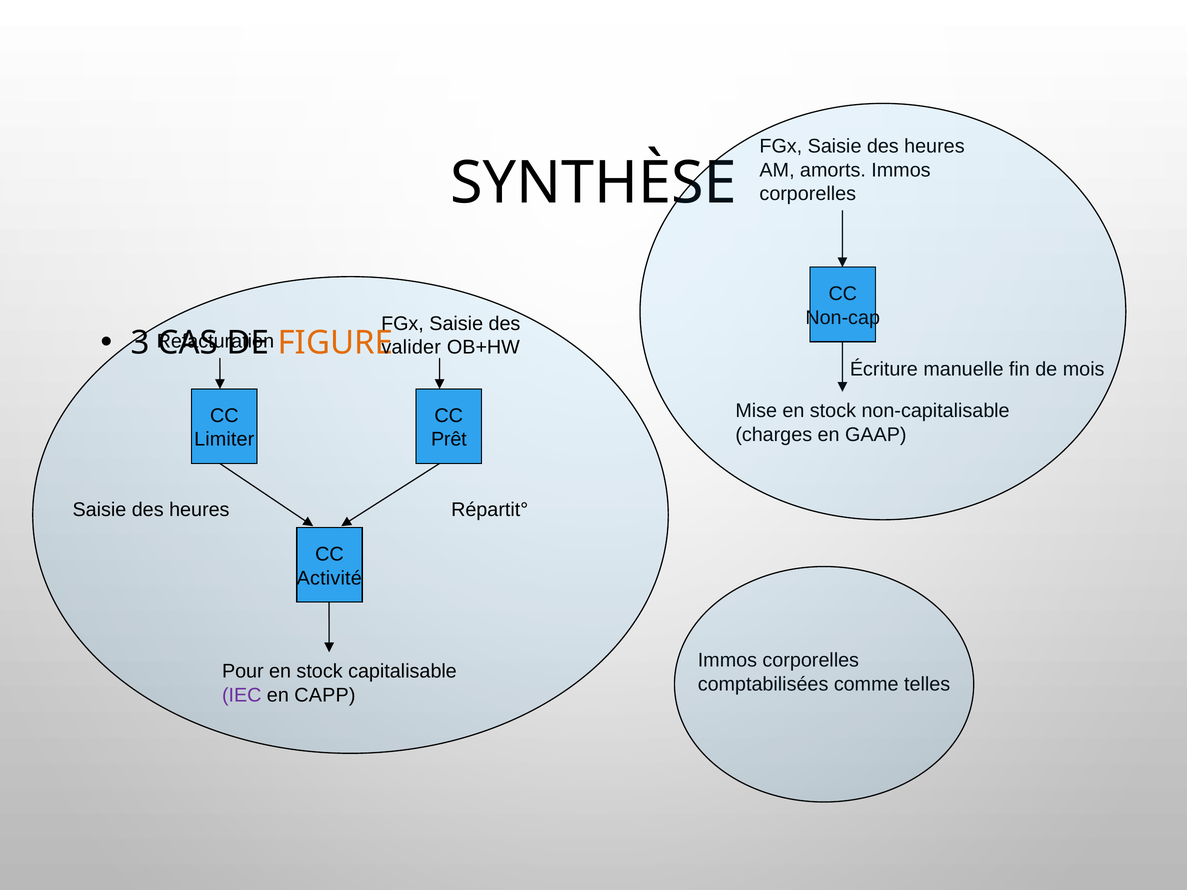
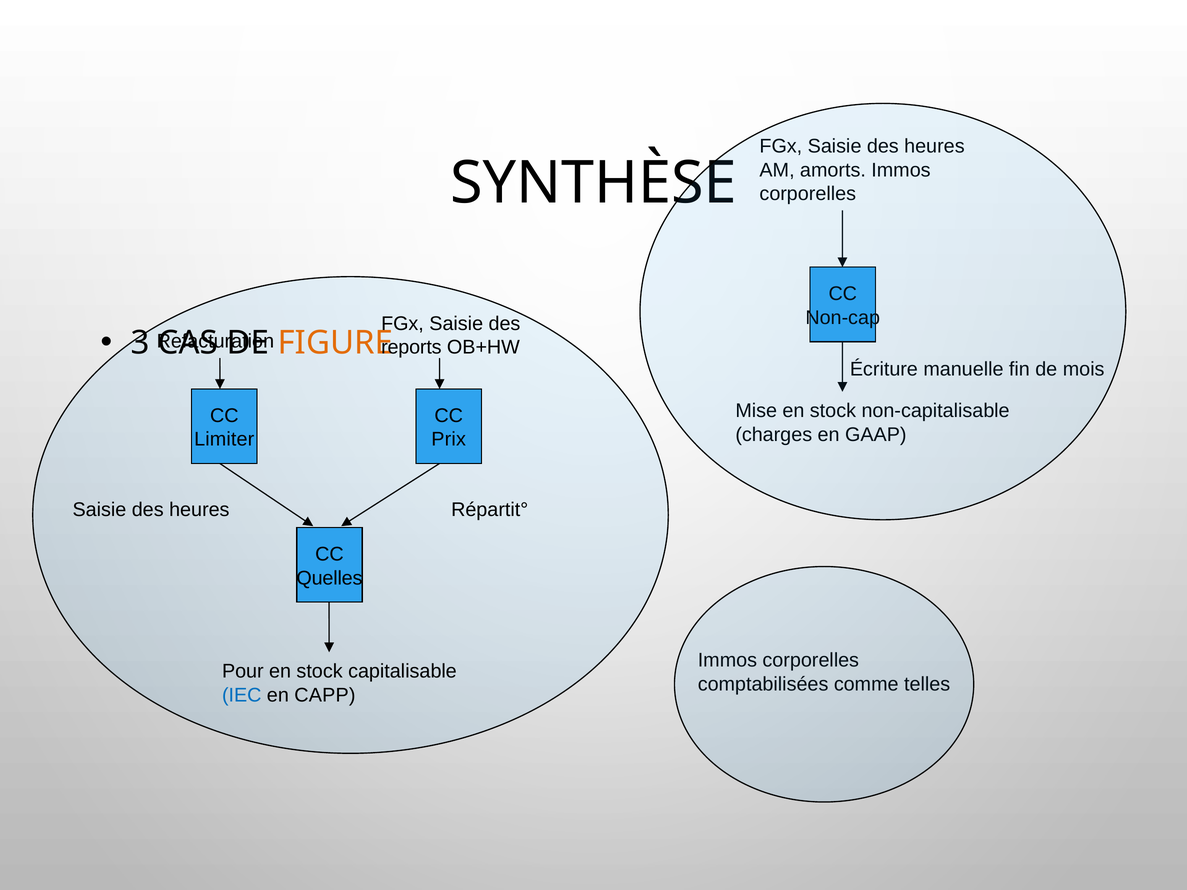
valider: valider -> reports (411, 348)
Prêt: Prêt -> Prix (449, 440)
Activité: Activité -> Quelles (329, 578)
IEC colour: purple -> blue (242, 695)
